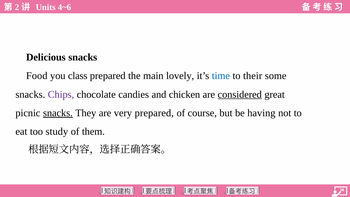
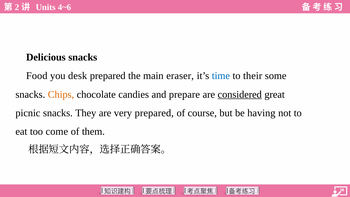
class: class -> desk (78, 76)
lovely: lovely -> eraser (180, 76)
Chips colour: purple -> orange (61, 94)
chicken: chicken -> prepare (184, 94)
snacks underline: present -> none (58, 113)
study: study -> come (57, 132)
